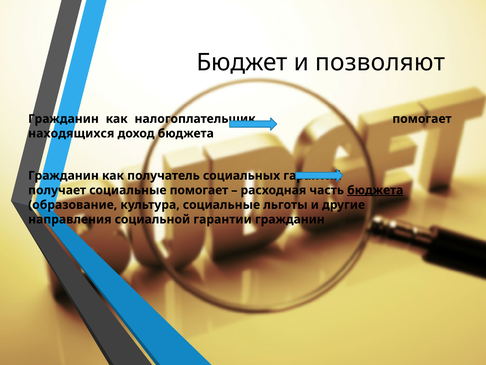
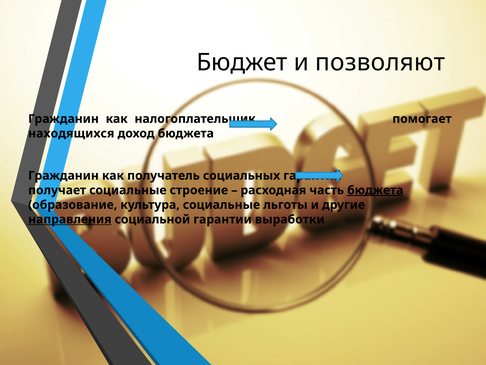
социальные помогает: помогает -> строение (199, 190)
направления underline: none -> present (70, 219)
гарантии гражданин: гражданин -> выработки (290, 219)
